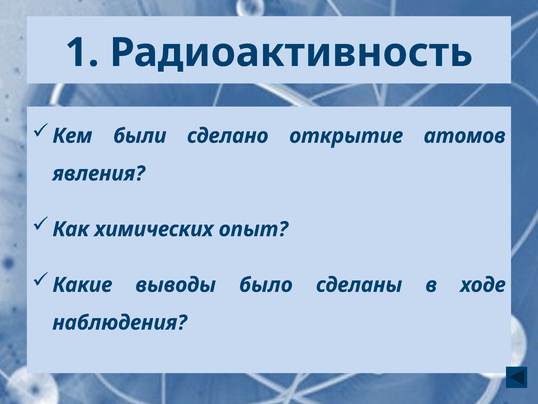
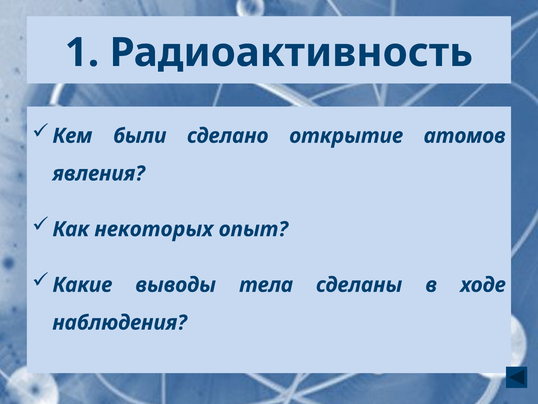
химических: химических -> некоторых (154, 229)
было: было -> тела (266, 285)
